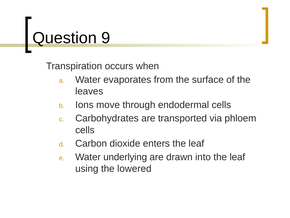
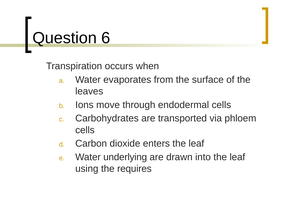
9: 9 -> 6 (106, 38)
lowered: lowered -> requires (134, 168)
